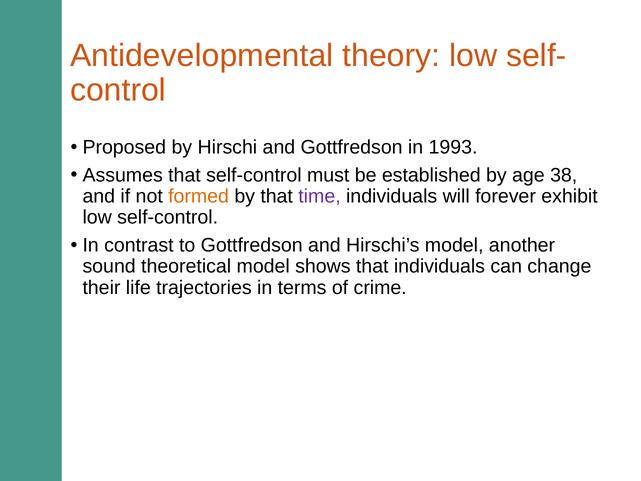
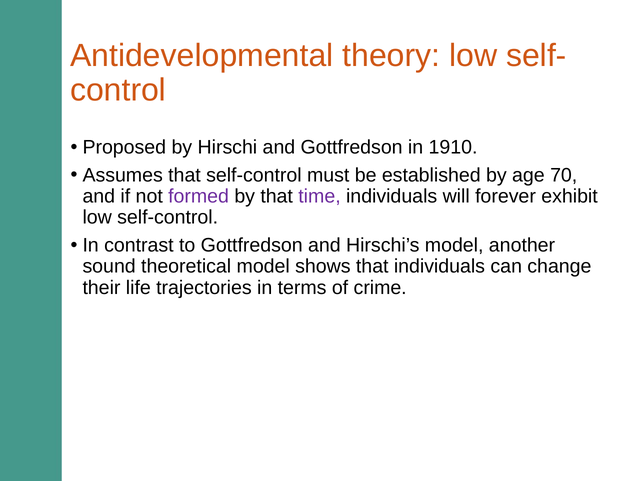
1993: 1993 -> 1910 (453, 147)
38: 38 -> 70 (564, 175)
formed colour: orange -> purple (199, 196)
